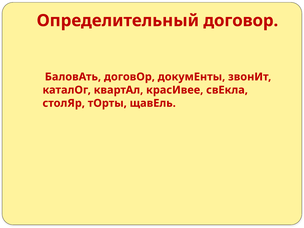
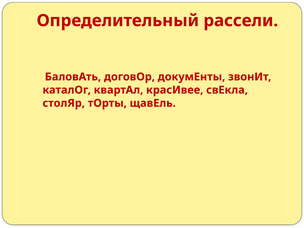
Определительный договор: договор -> рассели (241, 21)
